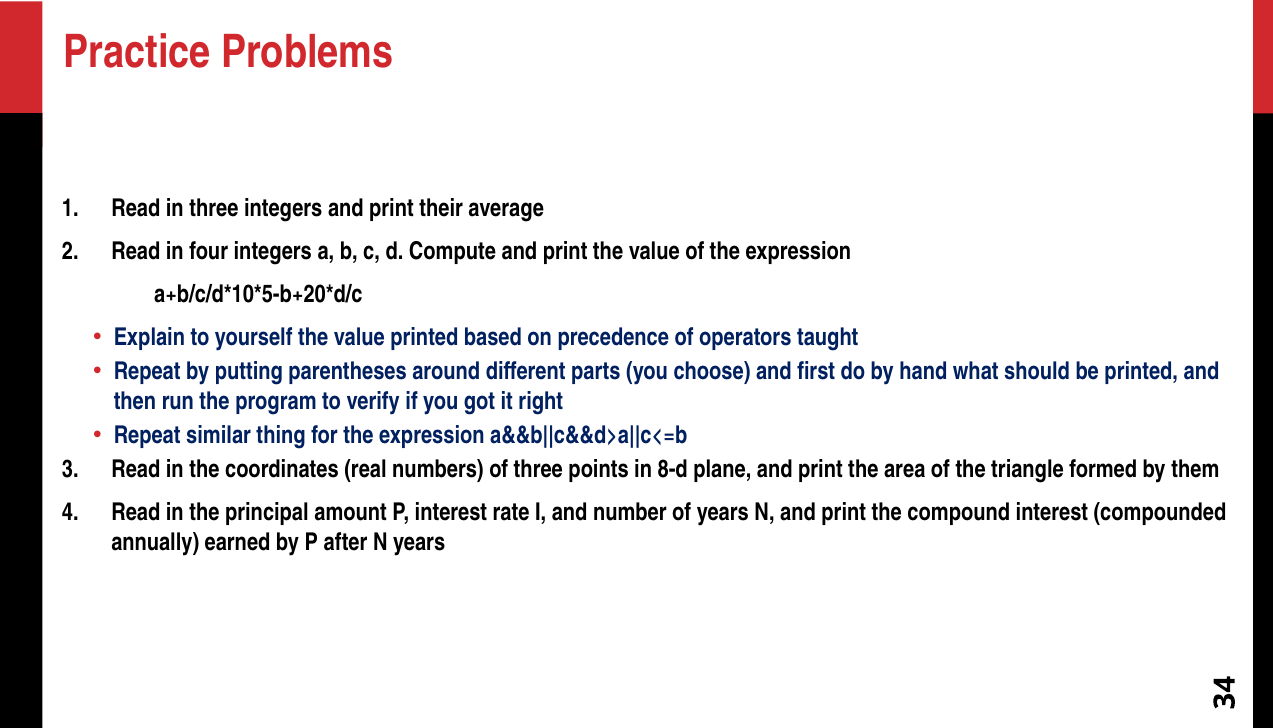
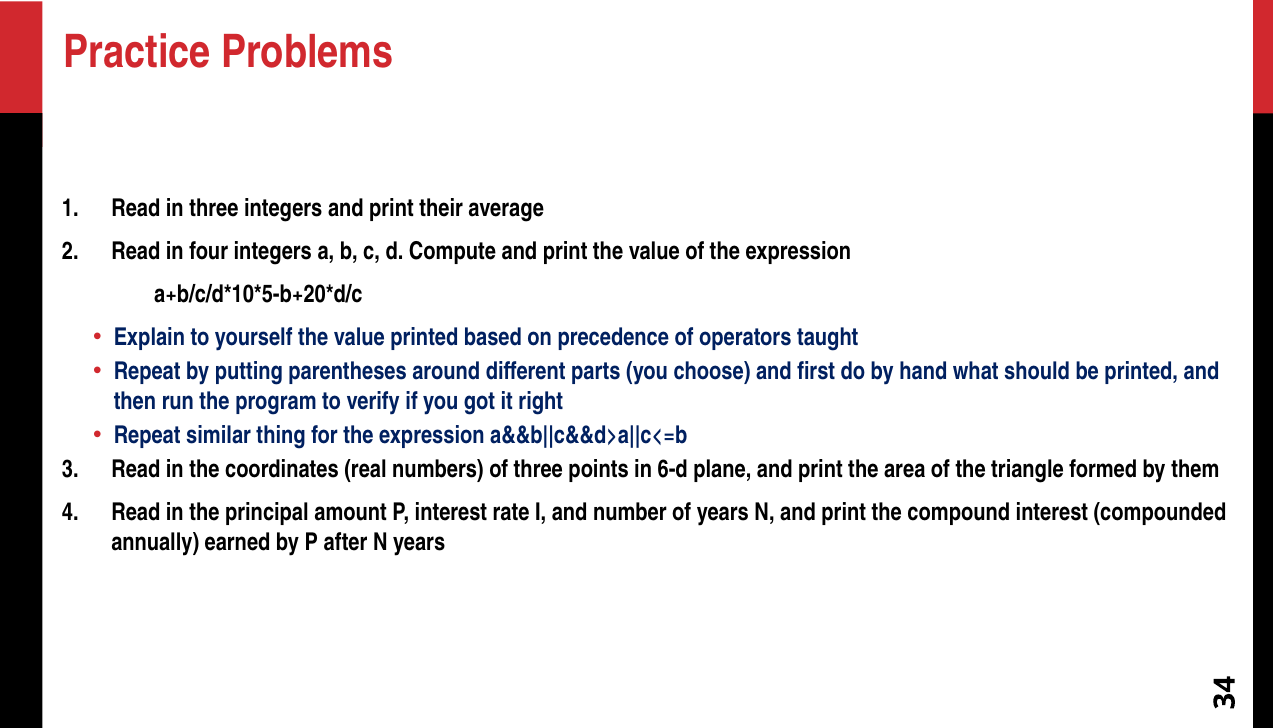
8-d: 8-d -> 6-d (673, 469)
